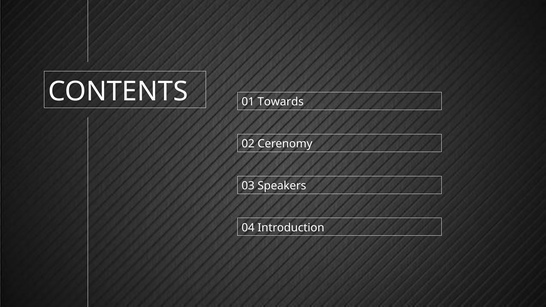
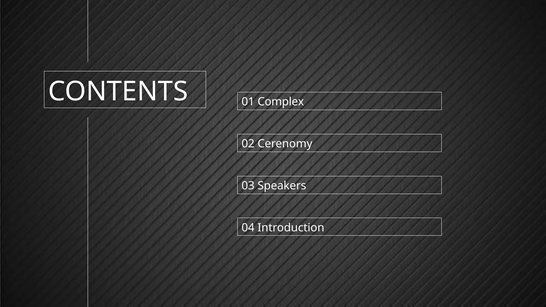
Towards: Towards -> Complex (281, 102)
